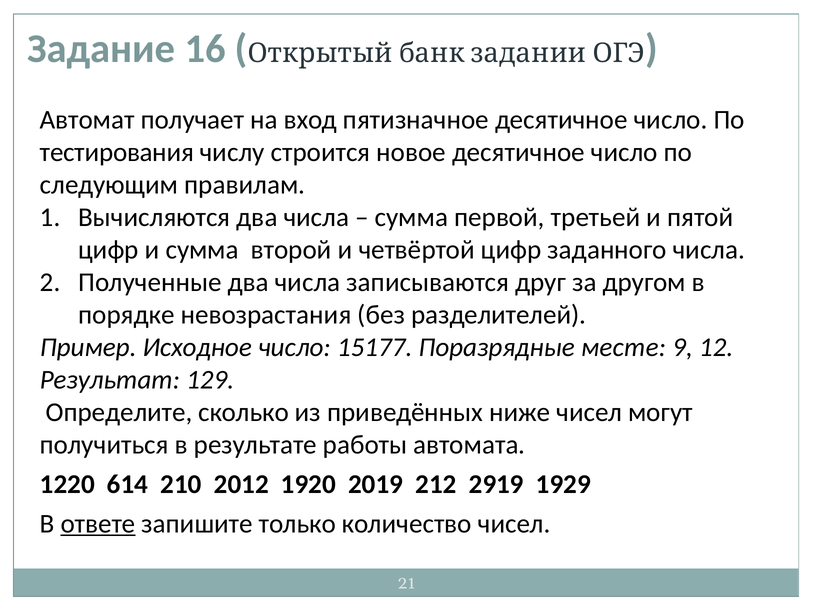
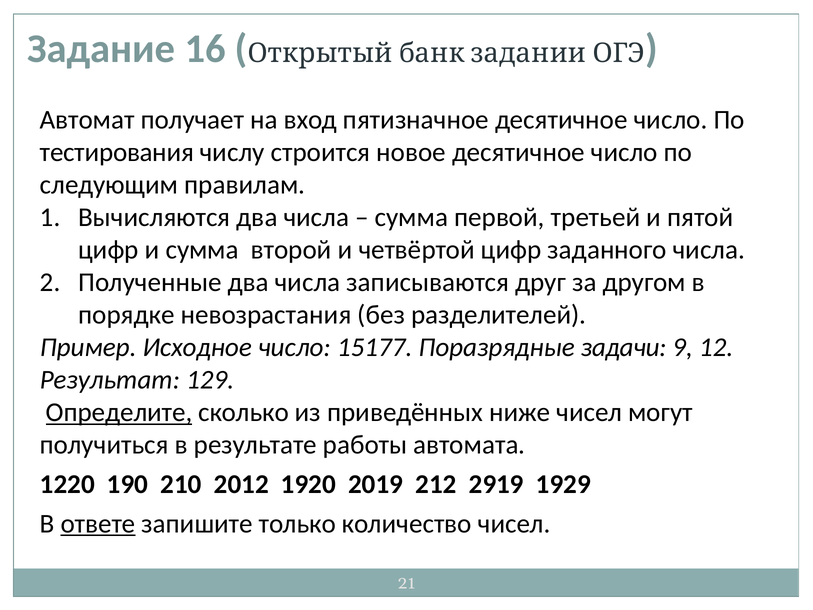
месте: месте -> задачи (624, 347)
Определите underline: none -> present (119, 412)
614: 614 -> 190 (128, 484)
